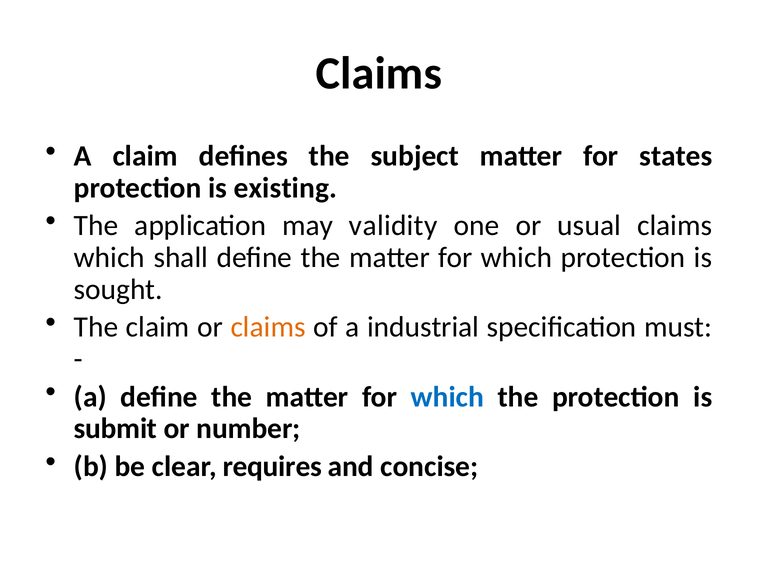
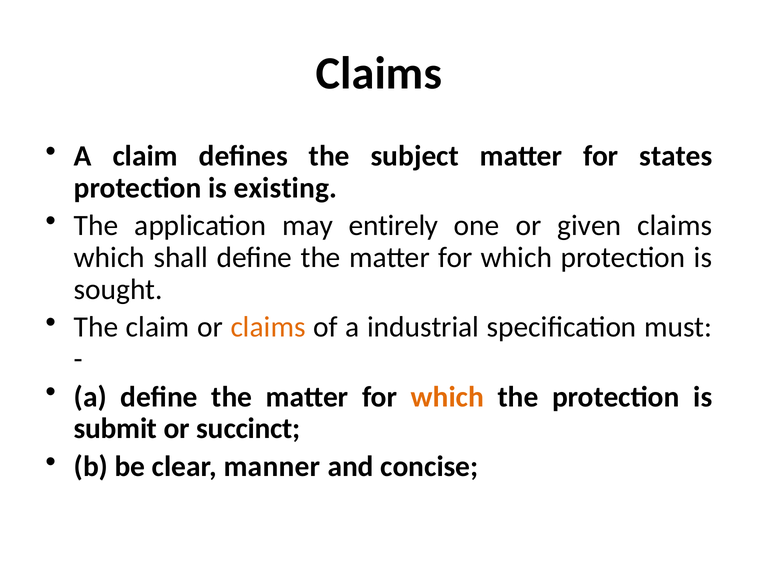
validity: validity -> entirely (393, 226)
usual: usual -> given (589, 226)
which colour: blue -> orange (447, 397)
number: number -> succinct (249, 429)
requires: requires -> manner (272, 467)
